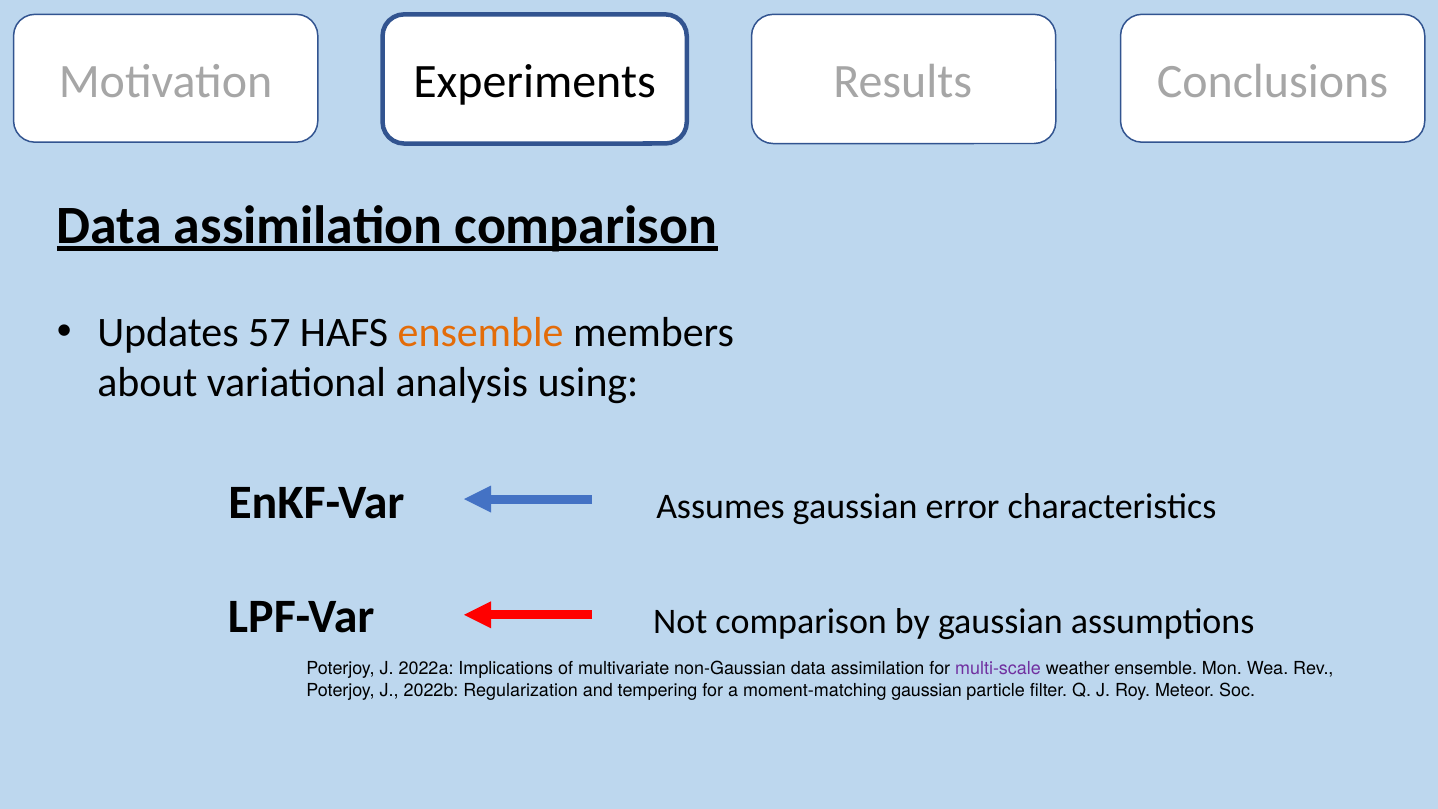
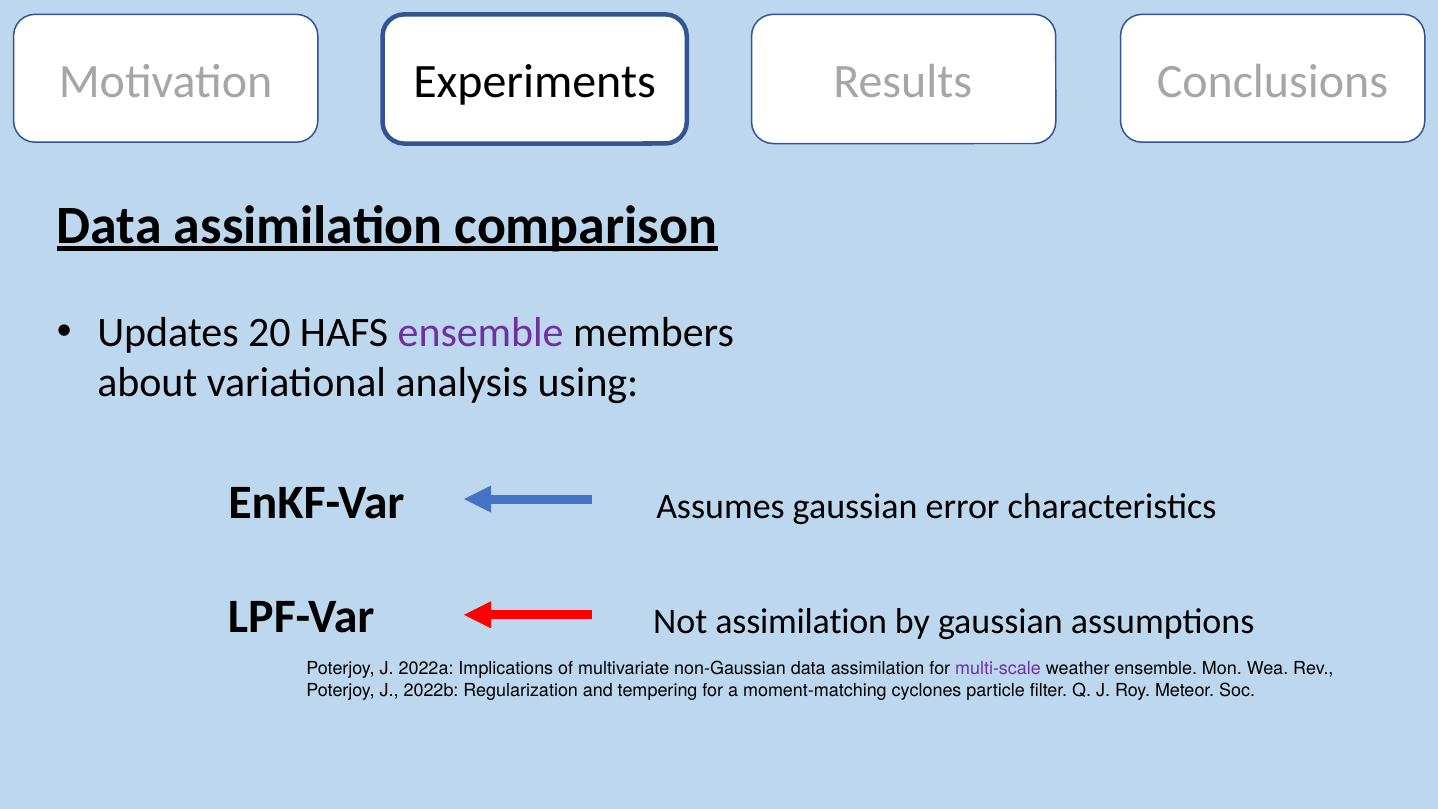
57: 57 -> 20 (269, 332)
ensemble colour: orange -> purple (481, 332)
Not comparison: comparison -> assimilation (801, 622)
moment-matching gaussian: gaussian -> cyclones (927, 691)
